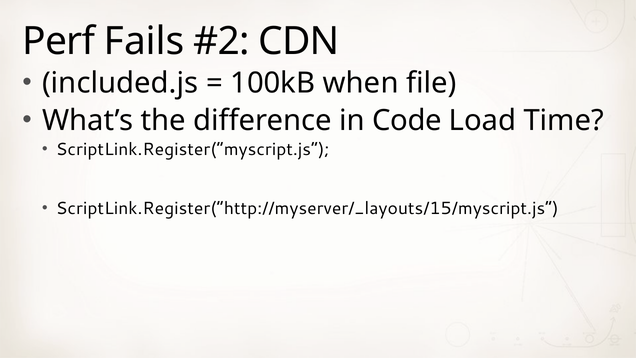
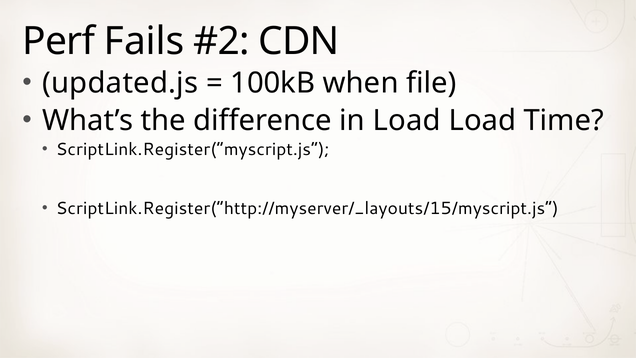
included.js: included.js -> updated.js (120, 83)
in Code: Code -> Load (407, 120)
